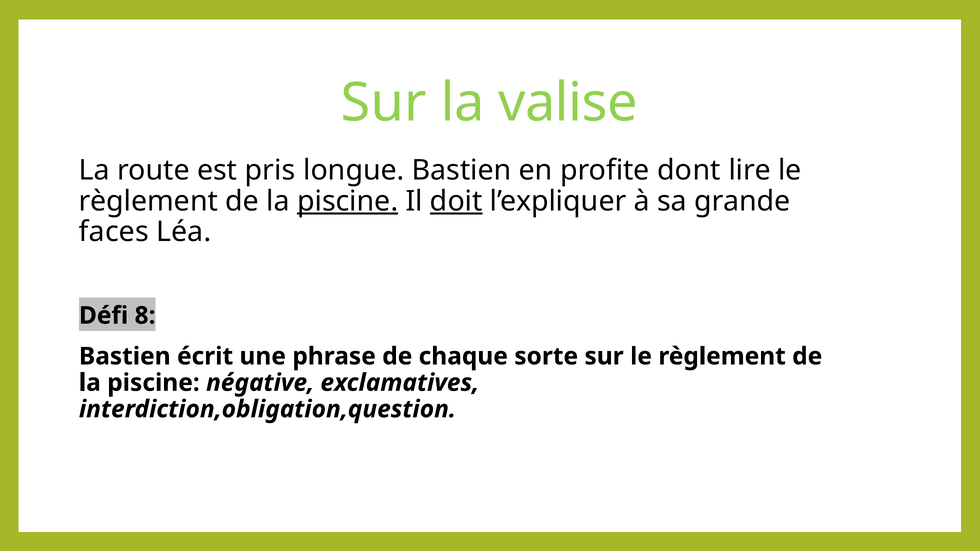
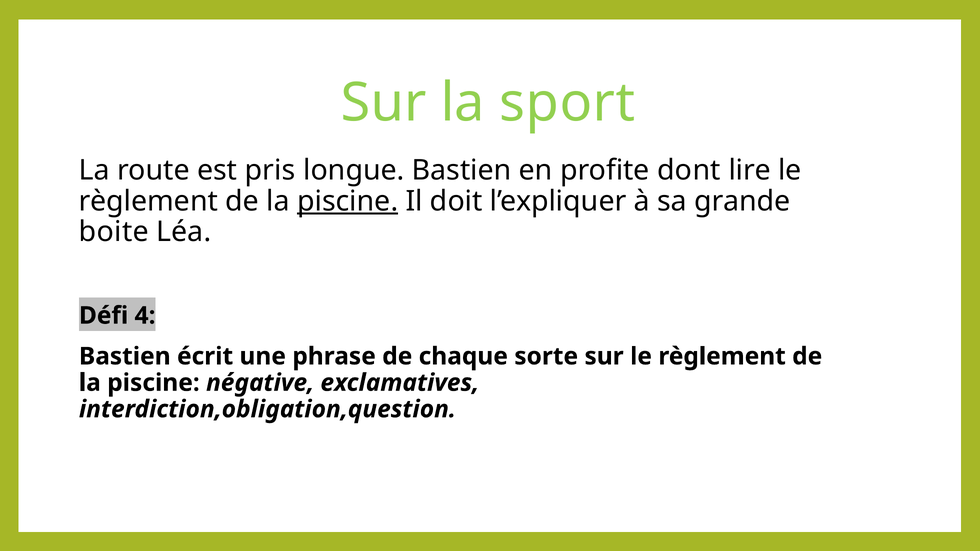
valise: valise -> sport (567, 103)
doit underline: present -> none (456, 201)
faces: faces -> boite (114, 232)
8: 8 -> 4 (145, 316)
